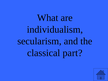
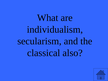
part: part -> also (73, 53)
